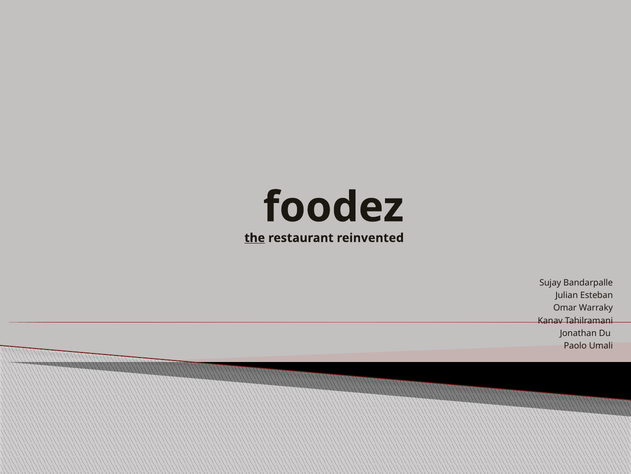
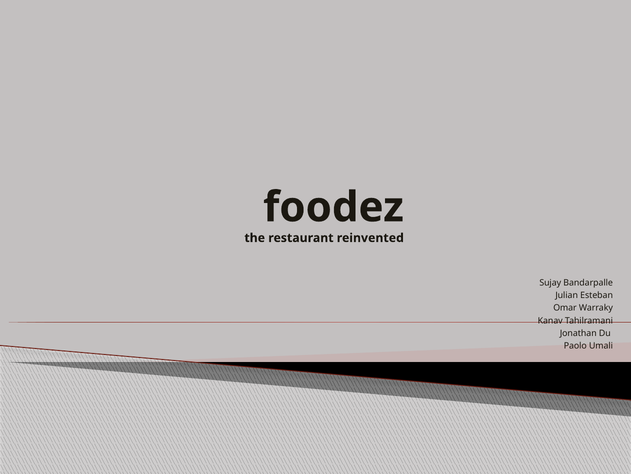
the underline: present -> none (255, 238)
